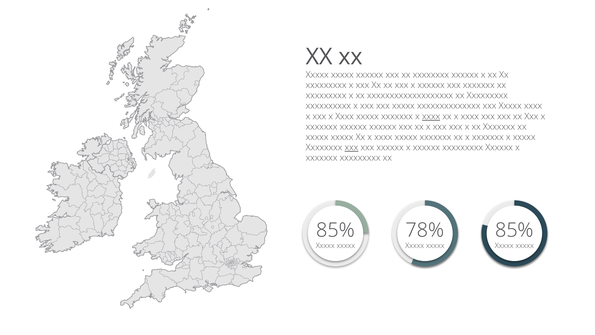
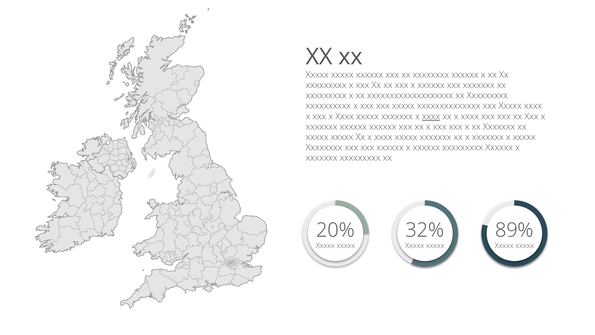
xxx underline: present -> none (351, 147)
85%: 85% -> 20% (335, 230)
78%: 78% -> 32% (425, 230)
85%: 85% -> 89% (514, 230)
